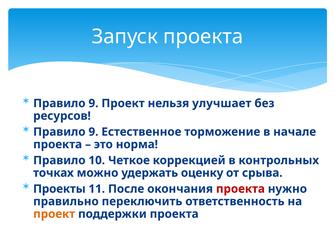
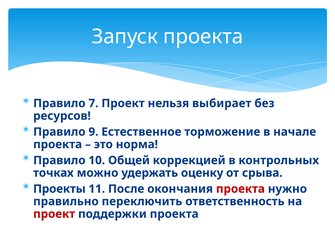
9: 9 -> 7 (93, 103)
улучшает: улучшает -> выбирает (222, 103)
Четкое: Четкое -> Общей (129, 161)
проект colour: orange -> red (54, 214)
